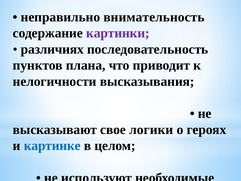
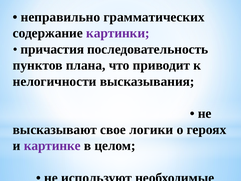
внимательность: внимательность -> грамматических (154, 17)
различиях: различиях -> причастия (52, 49)
картинке colour: blue -> purple (52, 146)
